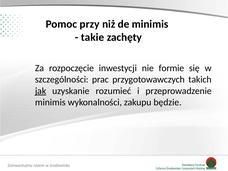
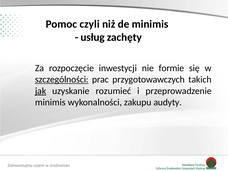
przy: przy -> czyli (90, 24)
takie: takie -> usług (93, 37)
szczególności underline: none -> present (62, 80)
będzie: będzie -> audyty (168, 102)
